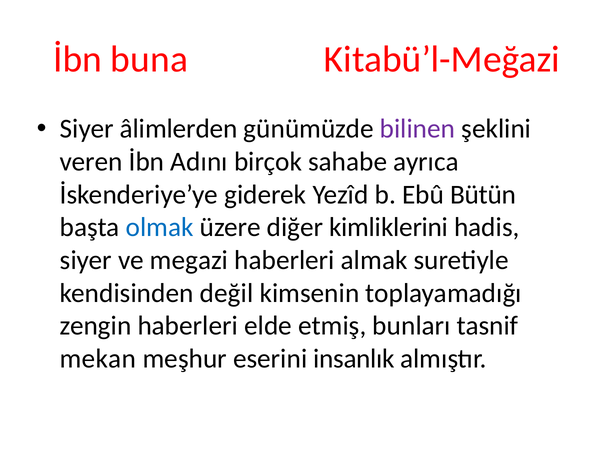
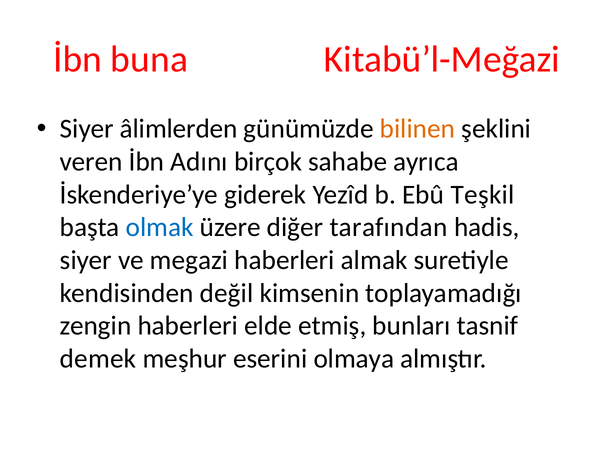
bilinen colour: purple -> orange (417, 129)
Bütün: Bütün -> Teşkil (483, 194)
kimliklerini: kimliklerini -> tarafından (388, 227)
mekan: mekan -> demek (98, 358)
insanlık: insanlık -> olmaya (354, 358)
